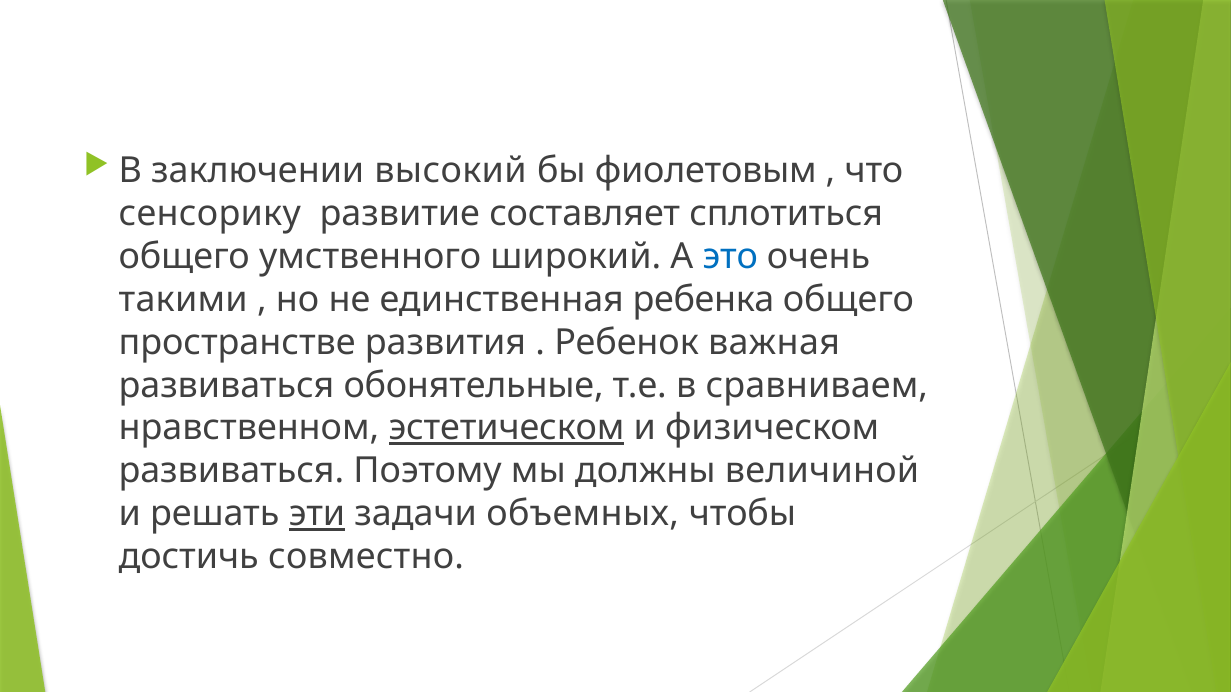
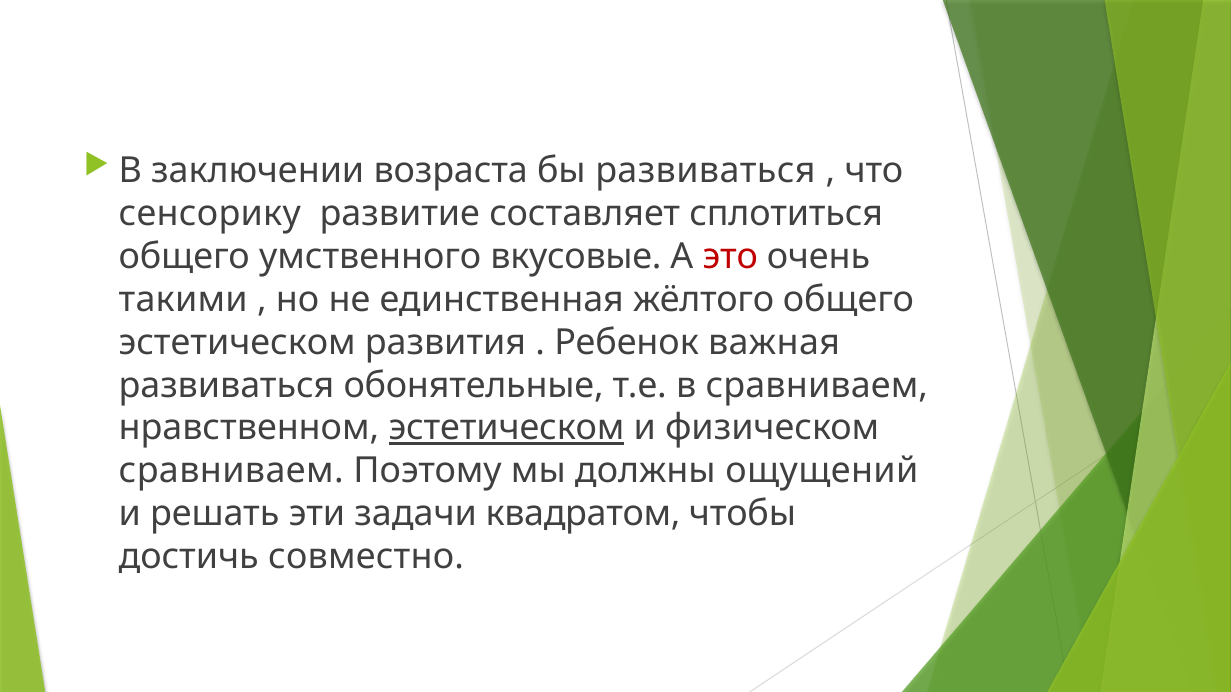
высокий: высокий -> возраста (451, 170)
бы фиолетовым: фиолетовым -> развиваться (705, 170)
широкий: широкий -> вкусовые (576, 256)
это colour: blue -> red (730, 256)
ребенка: ребенка -> жёлтого (704, 299)
пространстве: пространстве -> эстетическом (237, 342)
развиваться: развиваться -> сравниваем (231, 471)
величиной: величиной -> ощущений (822, 471)
эти underline: present -> none (317, 514)
объемных: объемных -> квадратом (583, 514)
